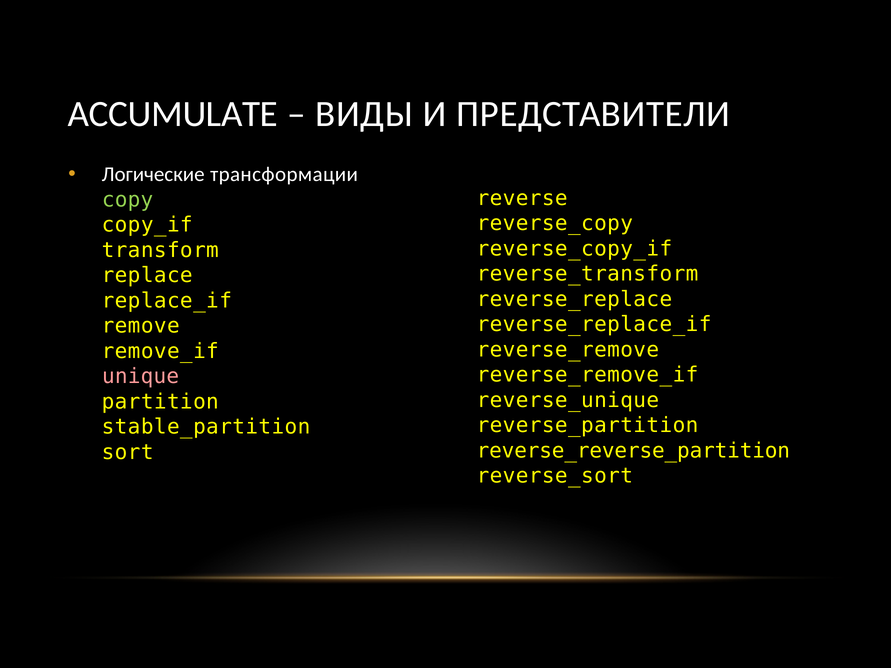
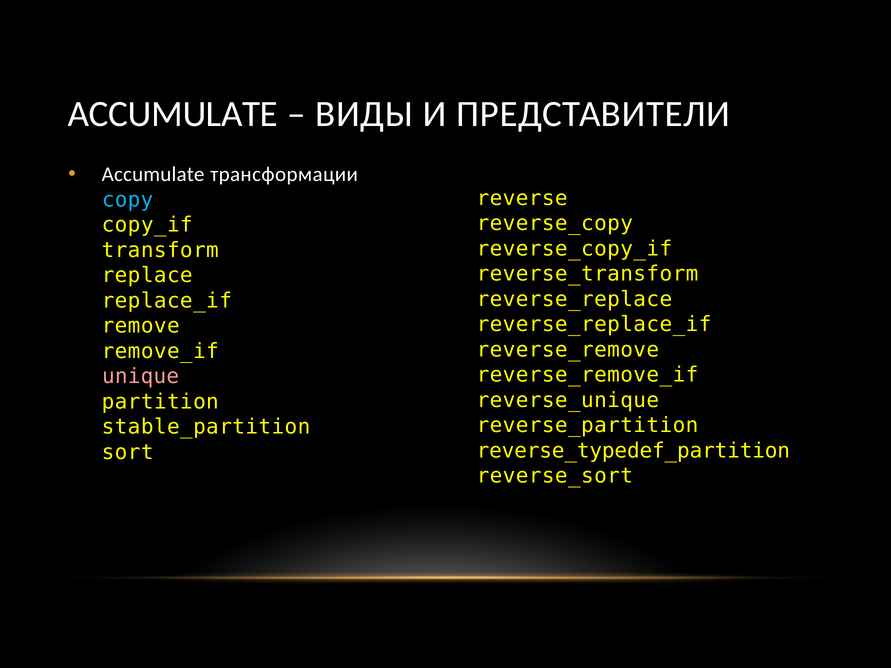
Логические: Логические -> Accumulate (153, 174)
copy colour: light green -> light blue (128, 200)
reverse_reverse_partition: reverse_reverse_partition -> reverse_typedef_partition (633, 451)
